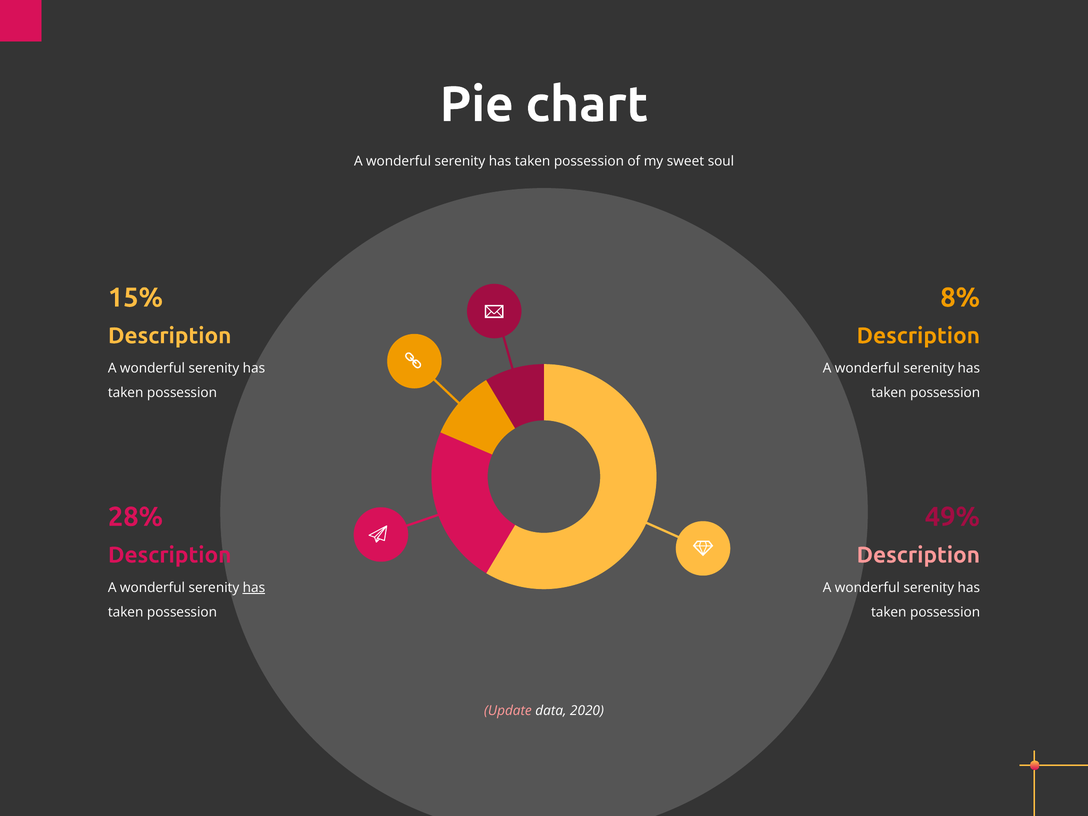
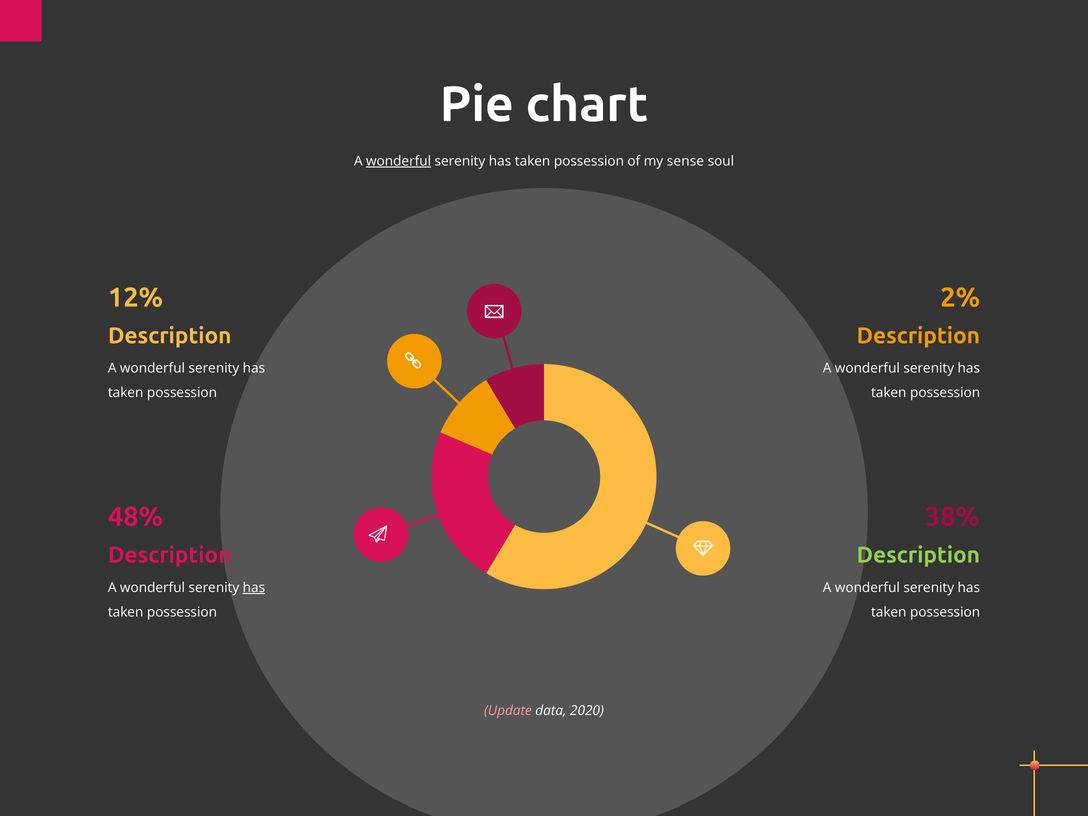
wonderful underline: none -> present (399, 161)
sweet: sweet -> sense (685, 161)
15%: 15% -> 12% (135, 298)
8%: 8% -> 2% (960, 298)
28%: 28% -> 48% (135, 517)
49%: 49% -> 38% (952, 517)
Description colour: pink -> light green (918, 555)
